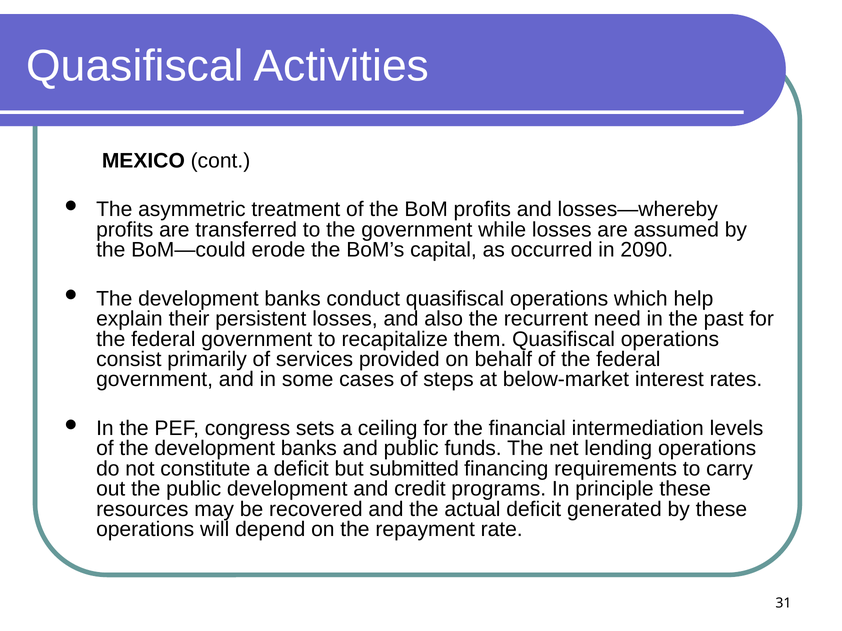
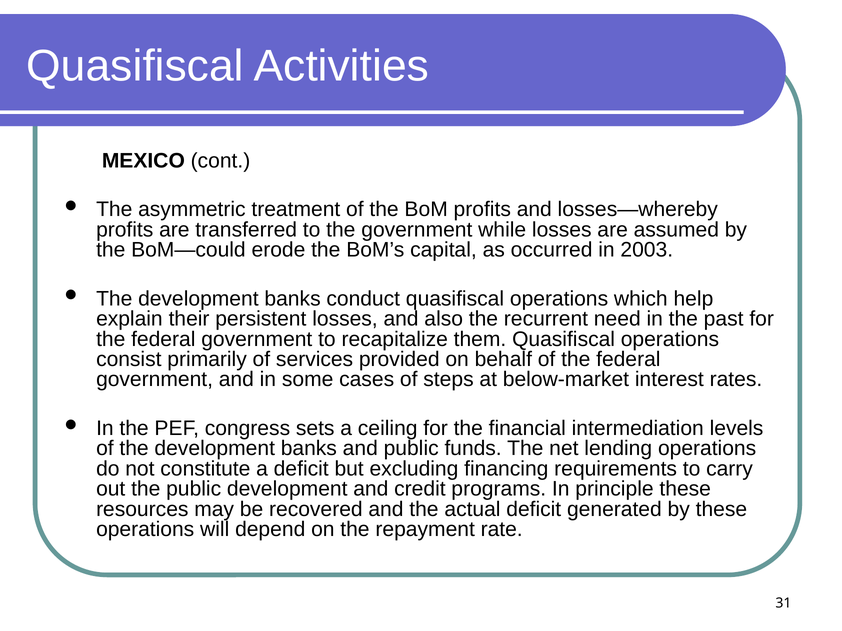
2090: 2090 -> 2003 (647, 250)
submitted: submitted -> excluding (414, 469)
